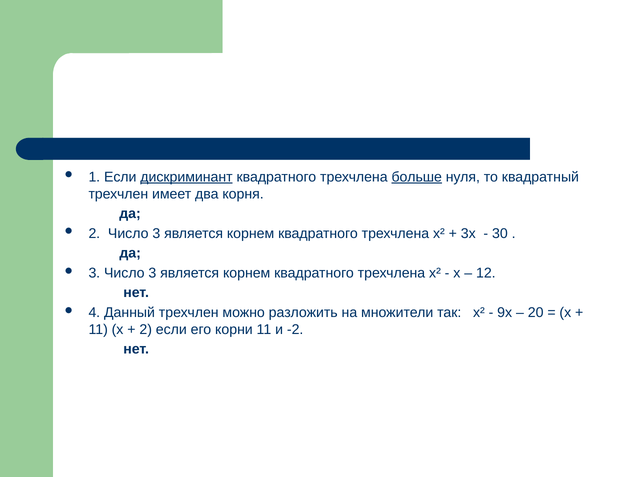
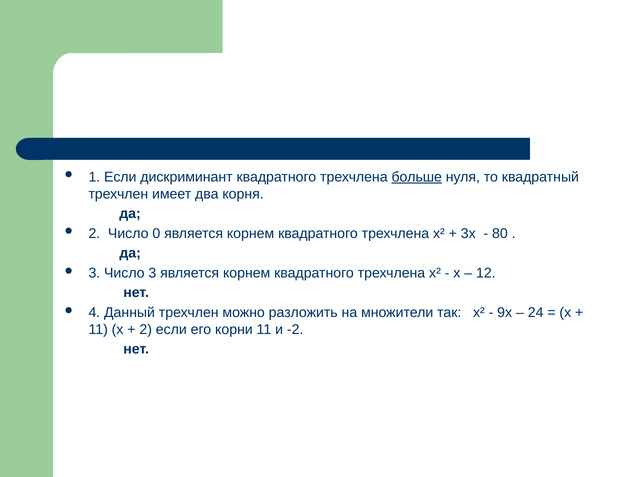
дискриминант underline: present -> none (187, 177)
2 Число 3: 3 -> 0 (156, 233)
30: 30 -> 80 (500, 233)
20: 20 -> 24 (536, 313)
